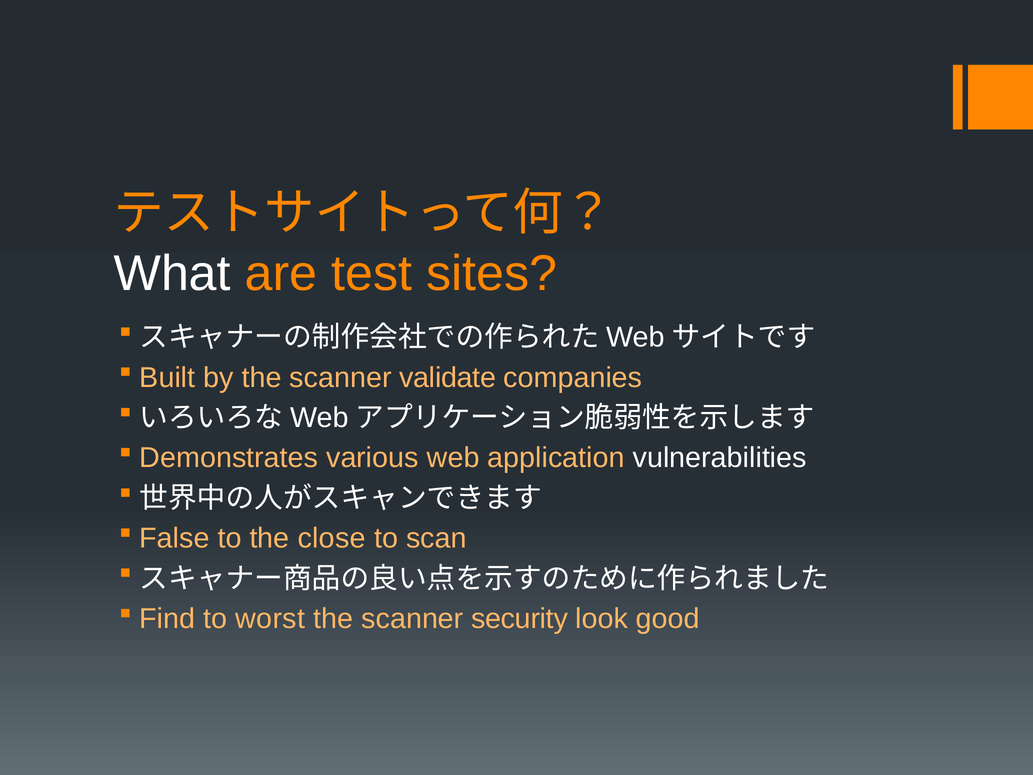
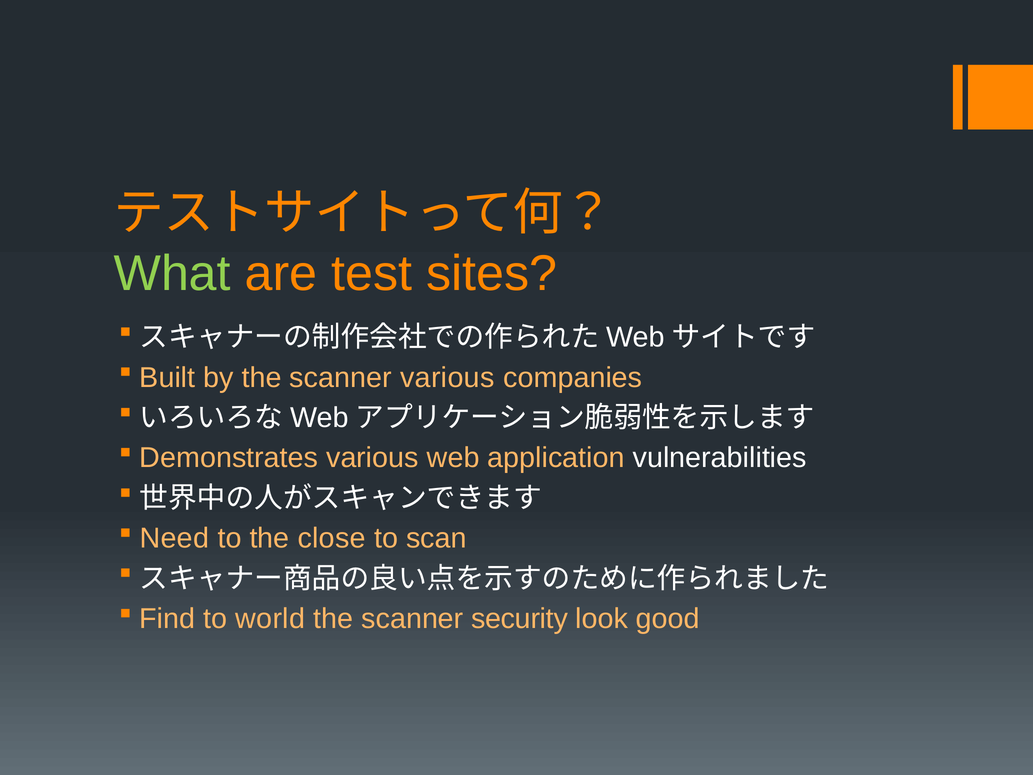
What colour: white -> light green (172, 274)
scanner validate: validate -> various (447, 377)
False: False -> Need (174, 538)
worst: worst -> world (270, 619)
